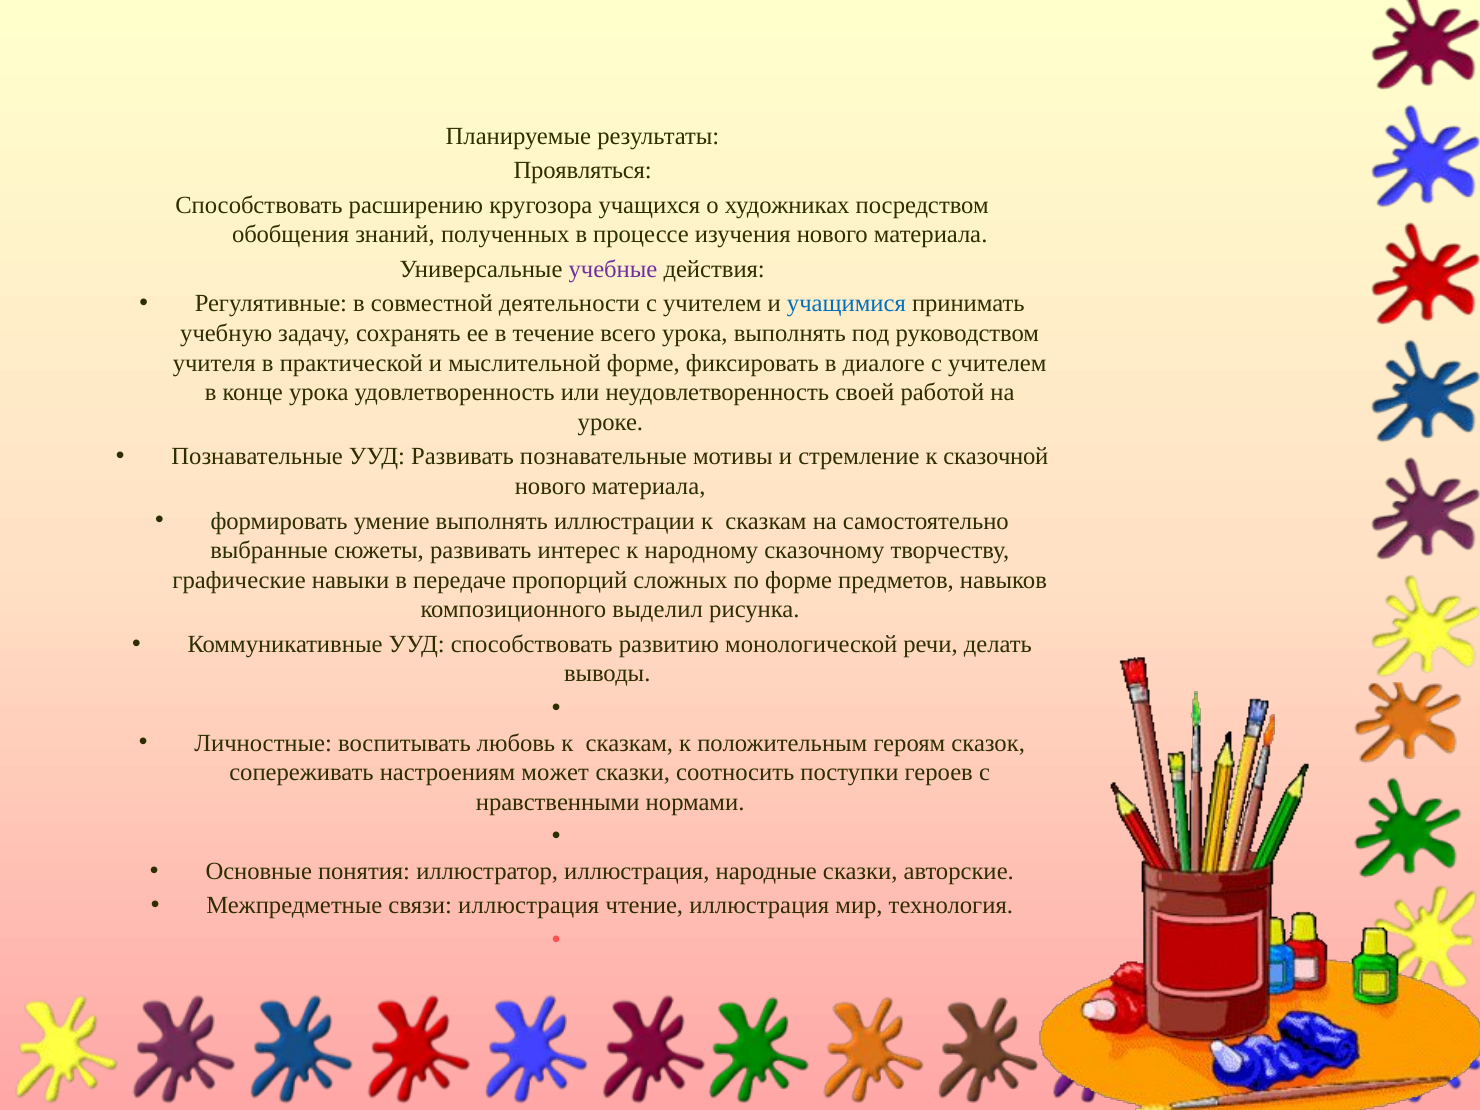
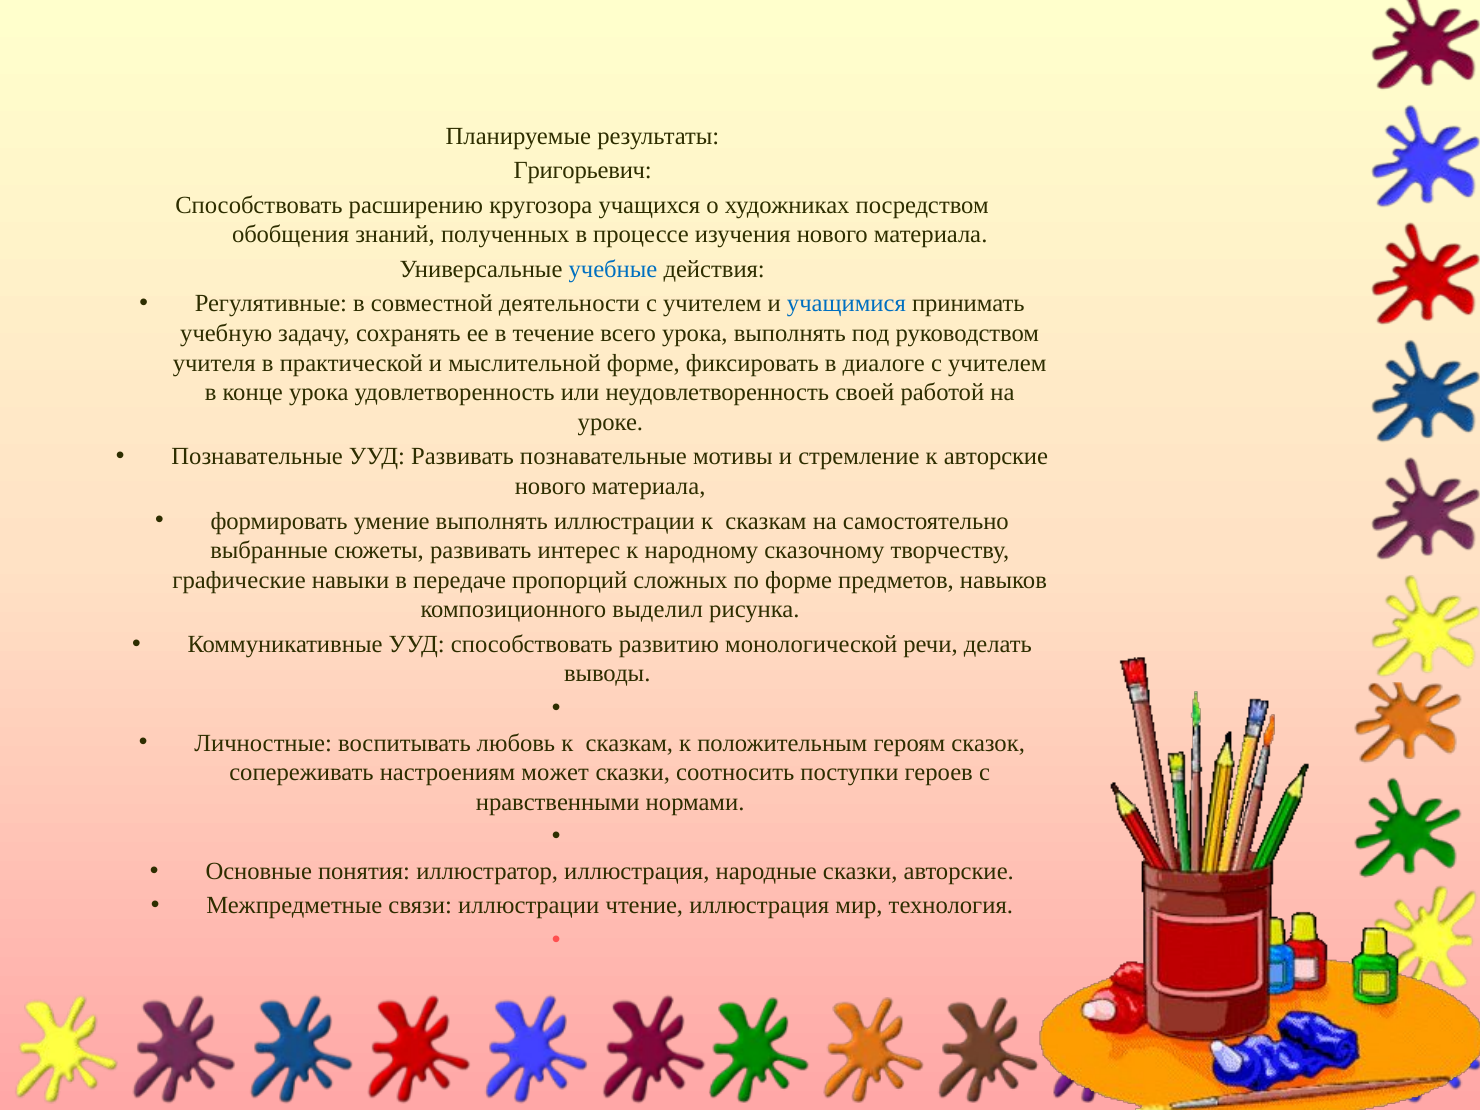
Проявляться: Проявляться -> Григорьевич (583, 171)
учебные colour: purple -> blue (613, 269)
к сказочной: сказочной -> авторские (996, 457)
связи иллюстрация: иллюстрация -> иллюстрации (529, 906)
